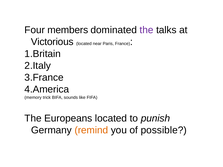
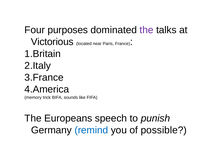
members: members -> purposes (68, 30)
Europeans located: located -> speech (111, 119)
remind colour: orange -> blue (91, 130)
